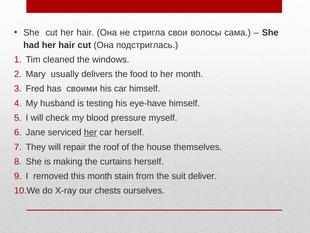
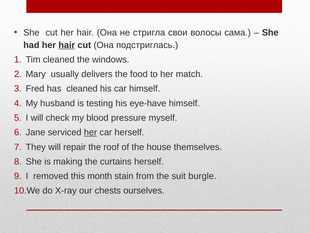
hair underline: none -> present (67, 45)
her month: month -> match (189, 74)
has своими: своими -> cleaned (82, 89)
deliver: deliver -> burgle (202, 176)
